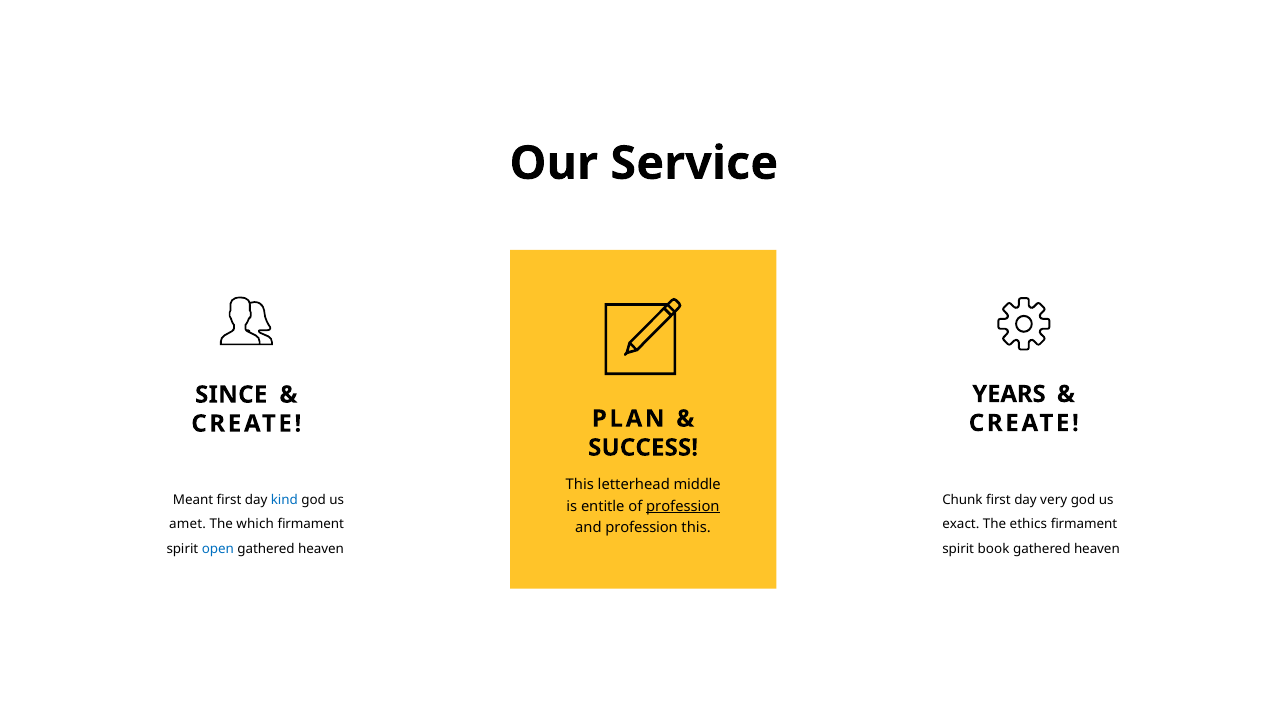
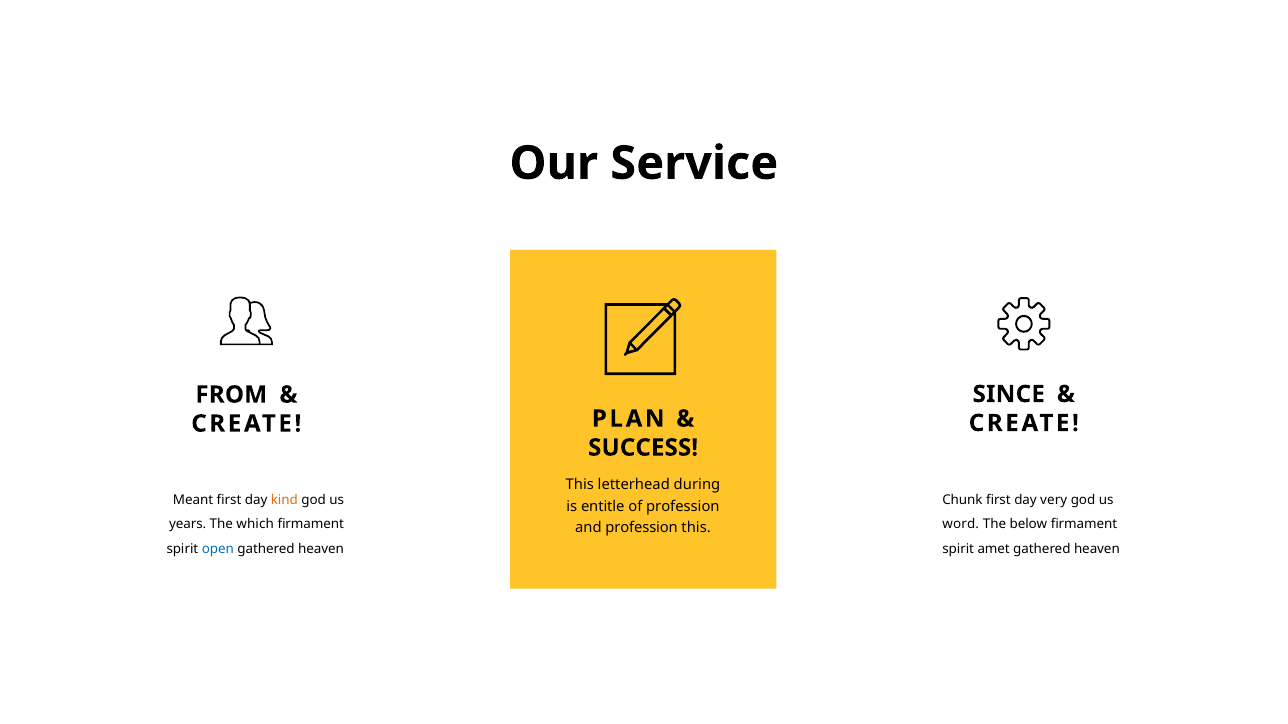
YEARS: YEARS -> SINCE (1009, 394)
SINCE: SINCE -> FROM (231, 395)
middle: middle -> during (697, 485)
kind colour: blue -> orange (284, 501)
profession underline: present -> none (683, 506)
amet: amet -> years (188, 525)
exact: exact -> word (961, 525)
ethics: ethics -> below (1028, 525)
book: book -> amet (994, 549)
